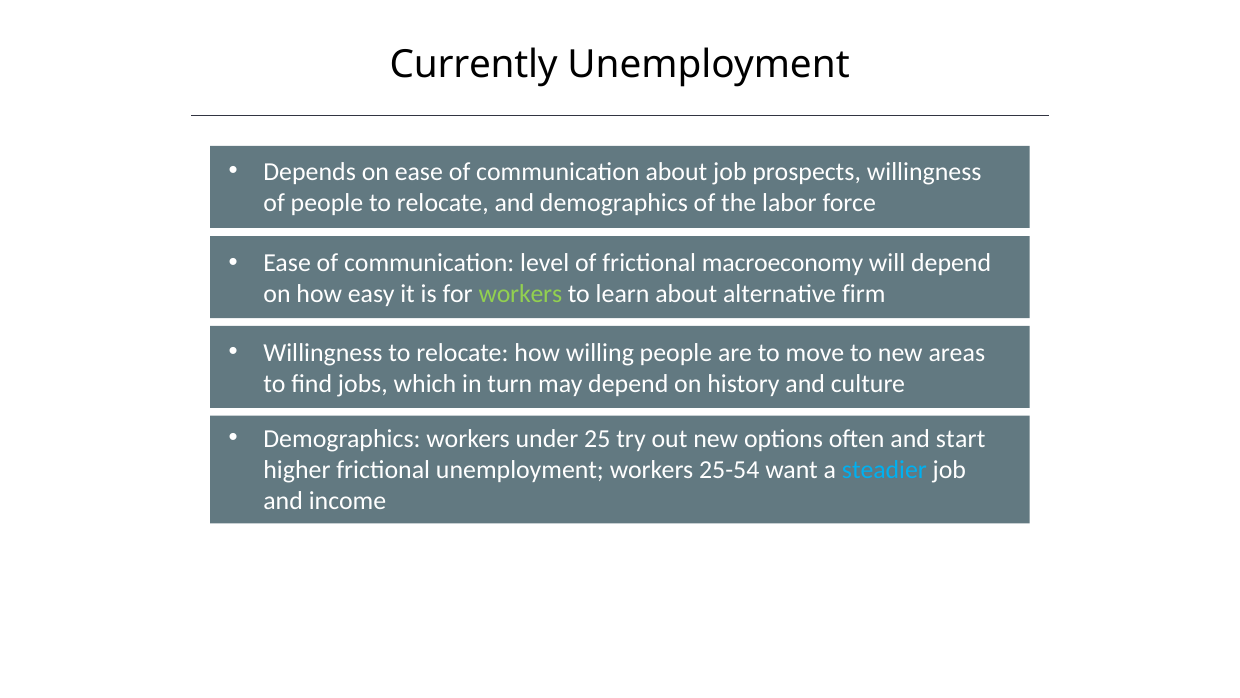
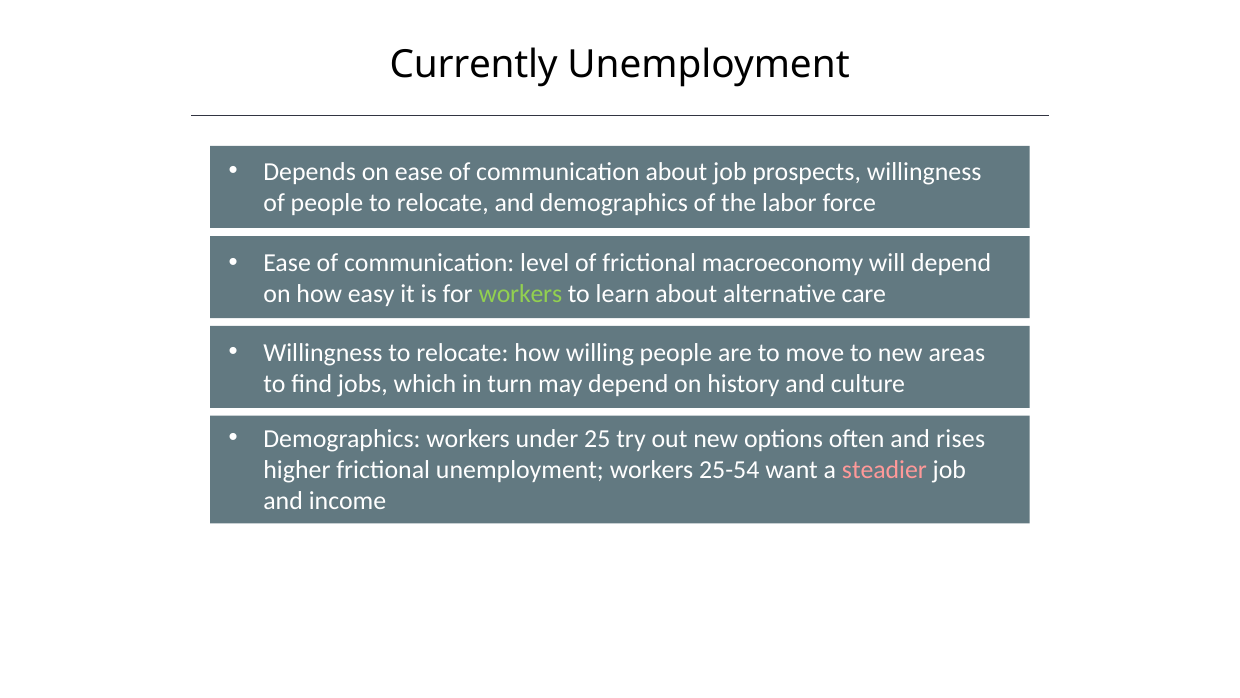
firm: firm -> care (864, 294)
start: start -> rises (961, 438)
steadier colour: light blue -> pink (884, 469)
